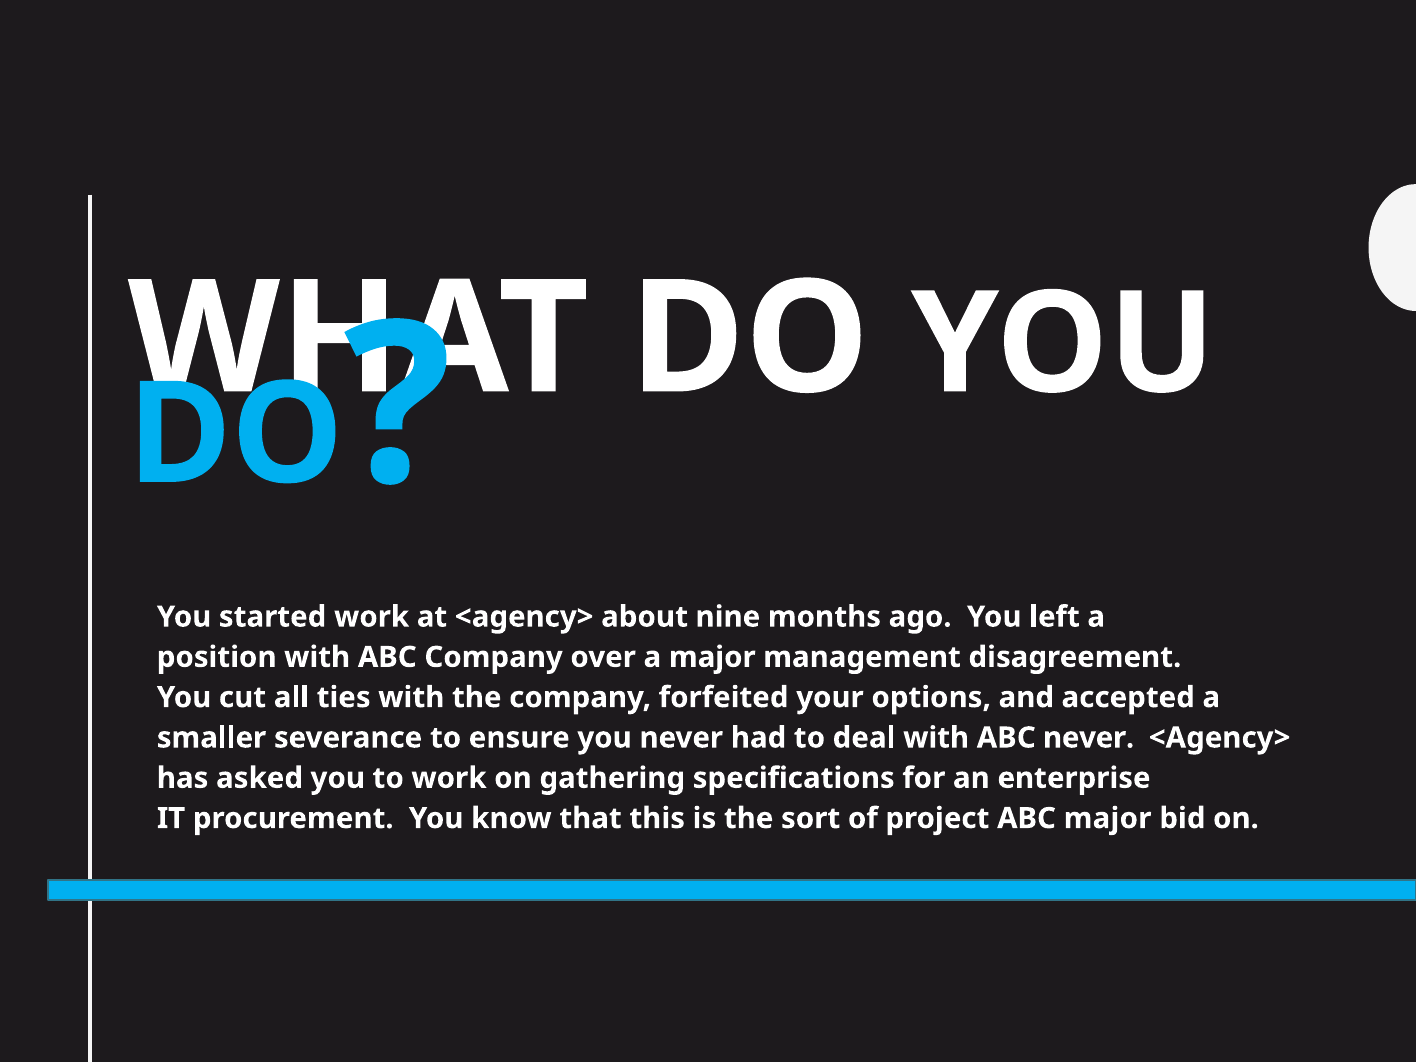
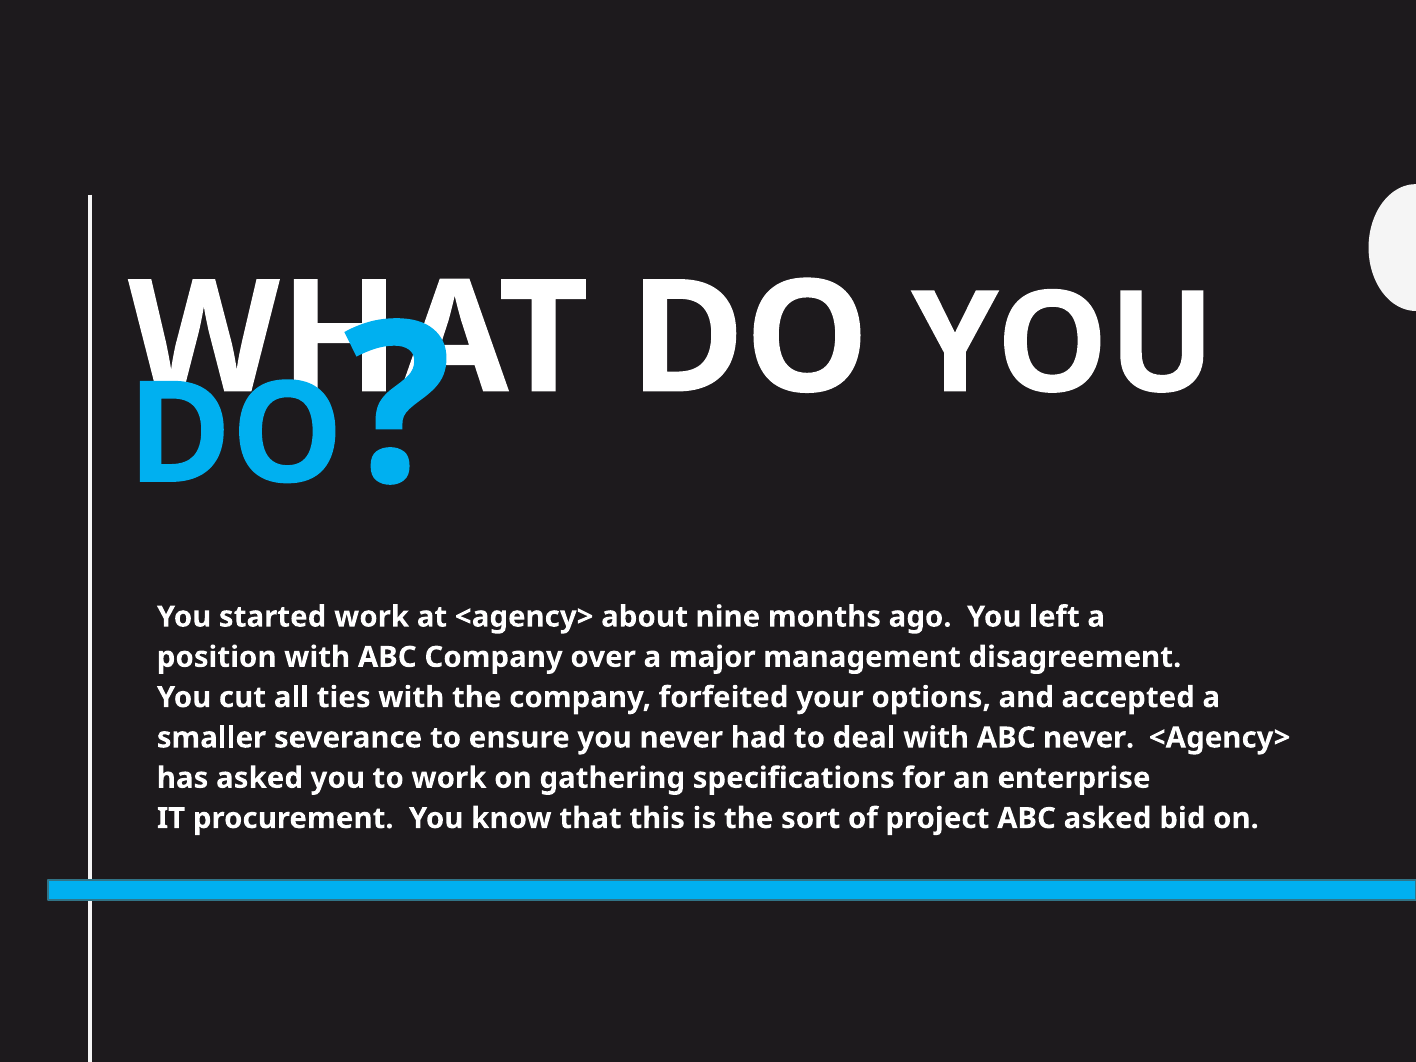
ABC major: major -> asked (1108, 818)
